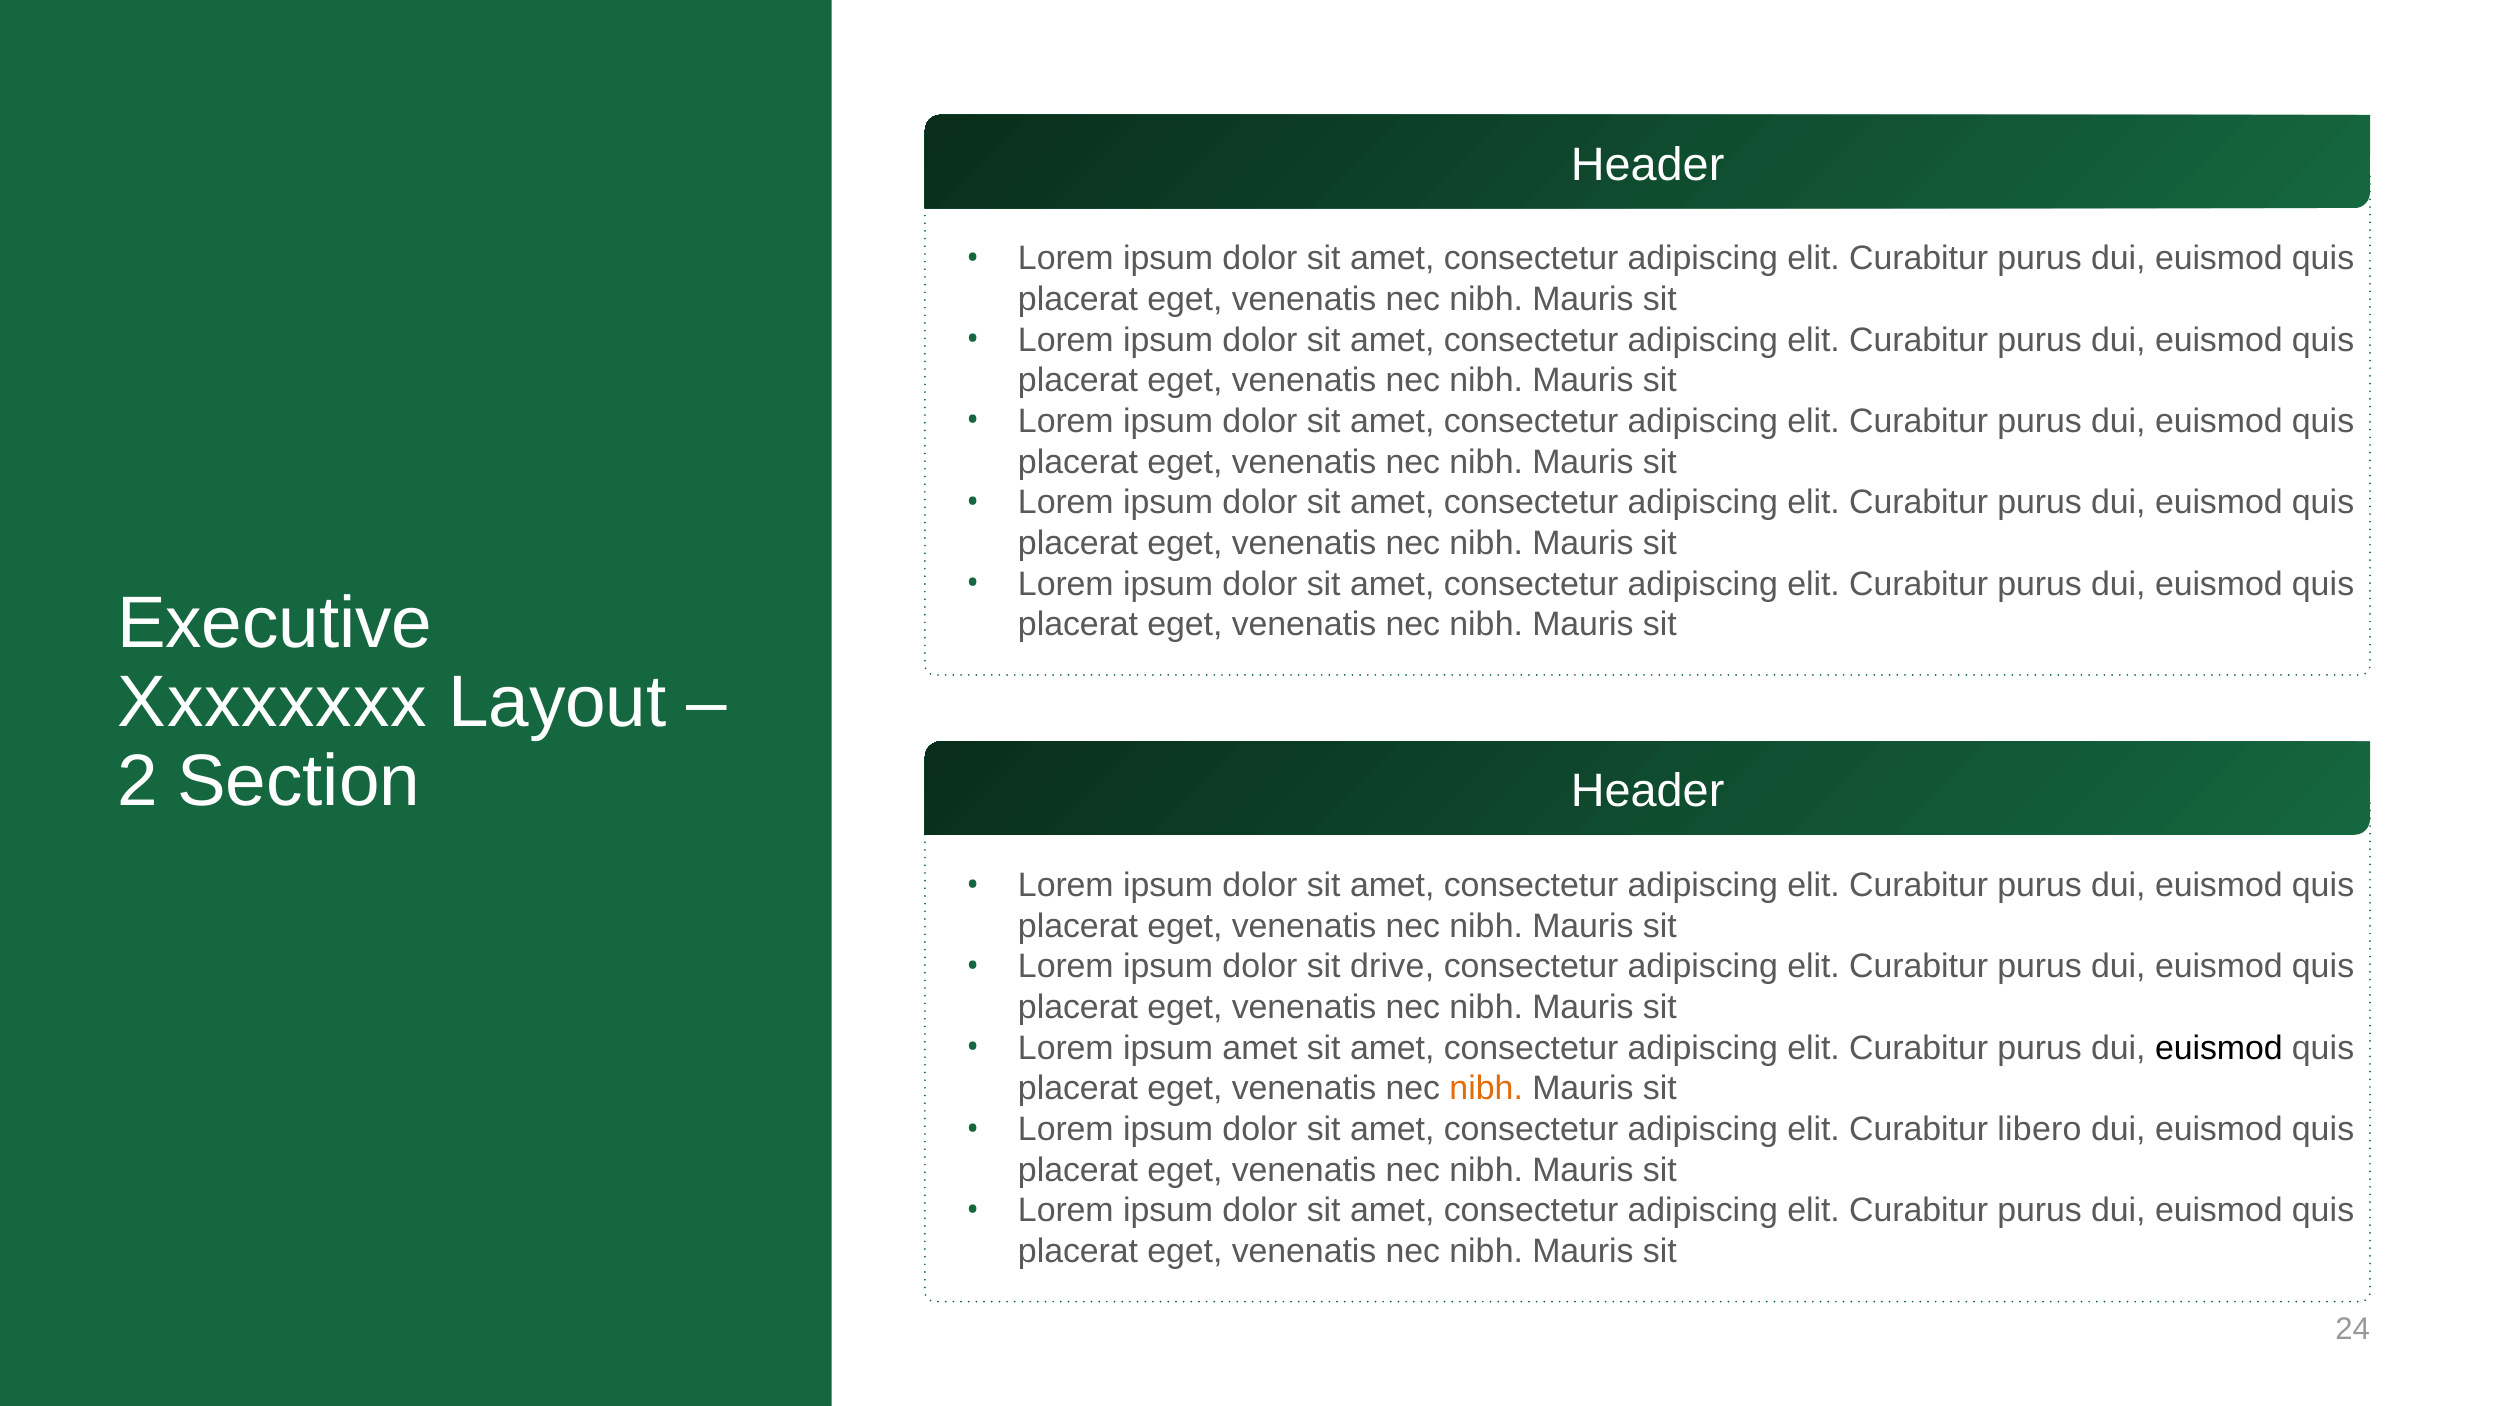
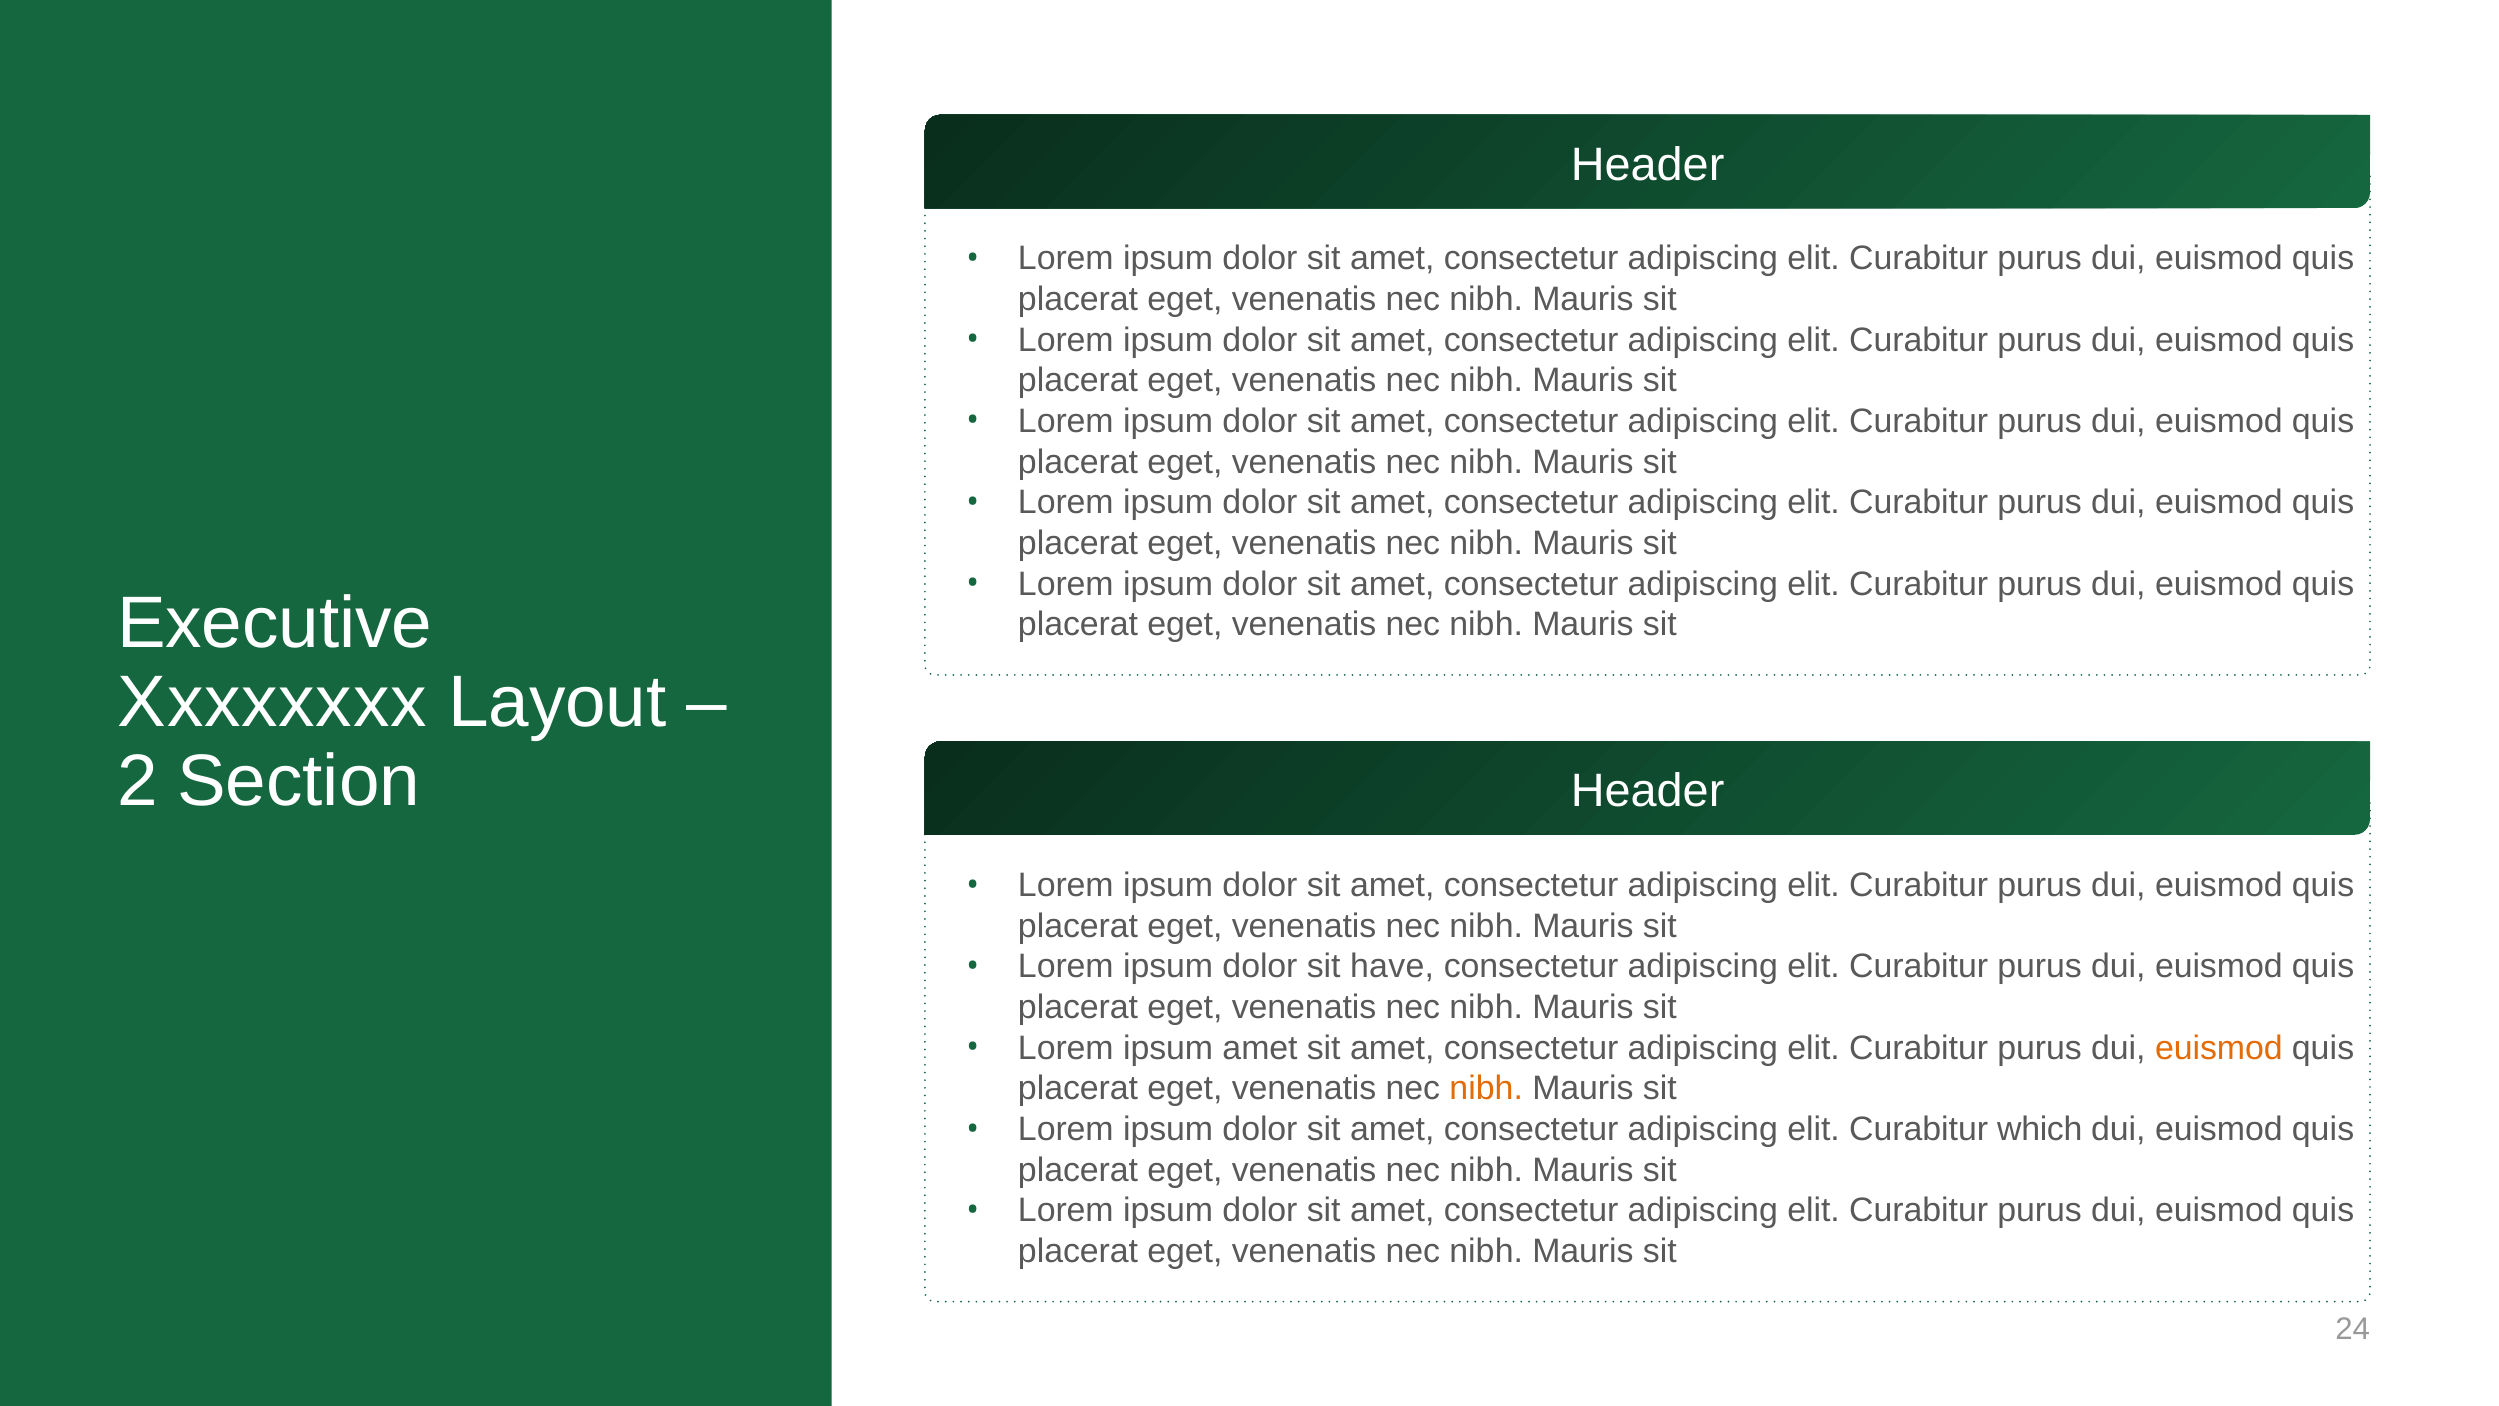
drive: drive -> have (1392, 967)
euismod colour: black -> orange (2219, 1048)
libero: libero -> which (2040, 1129)
